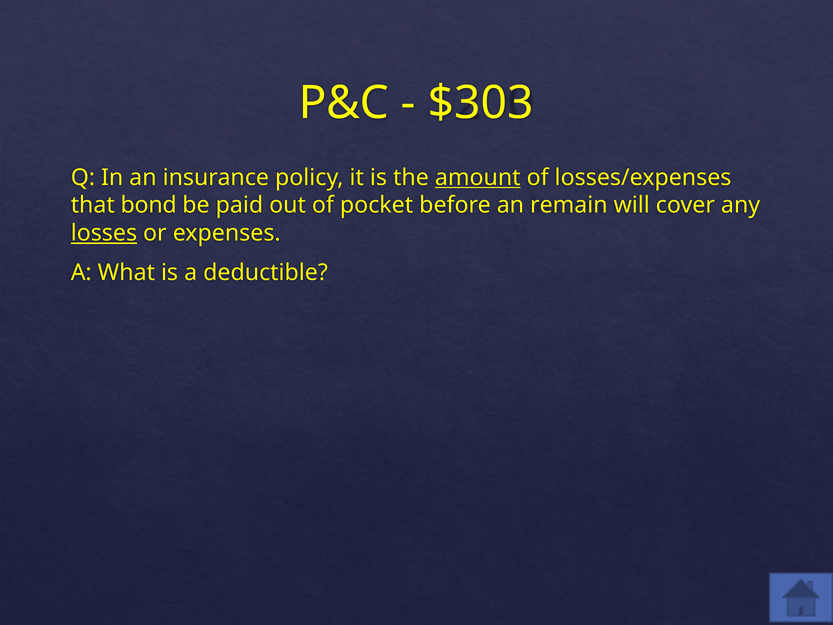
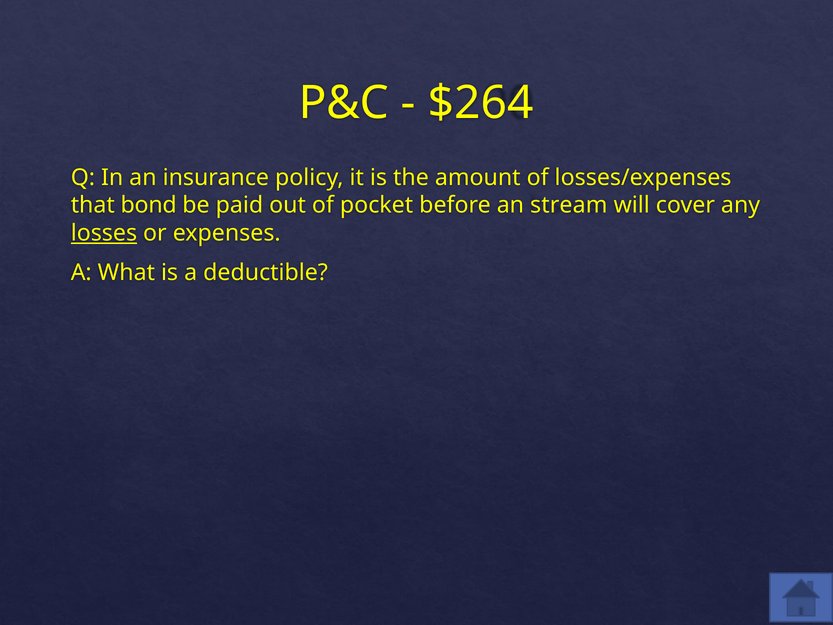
$303: $303 -> $264 (481, 103)
amount underline: present -> none (478, 177)
remain: remain -> stream (569, 205)
